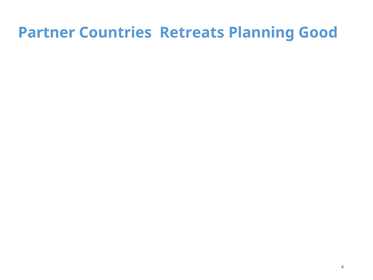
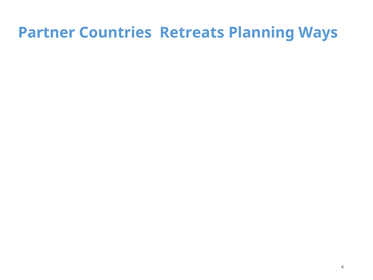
Good: Good -> Ways (318, 33)
